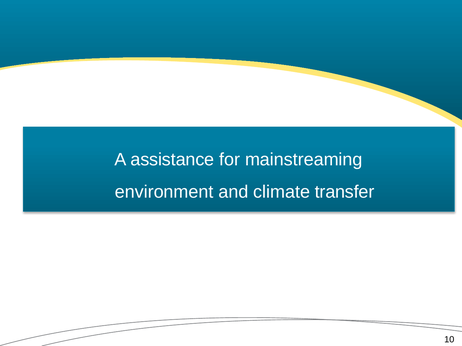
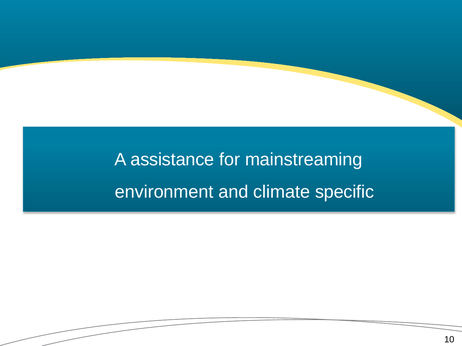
transfer: transfer -> specific (345, 192)
